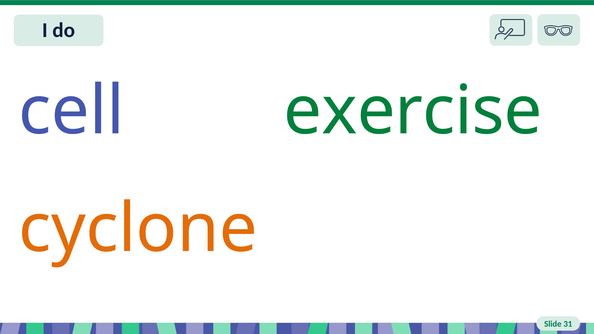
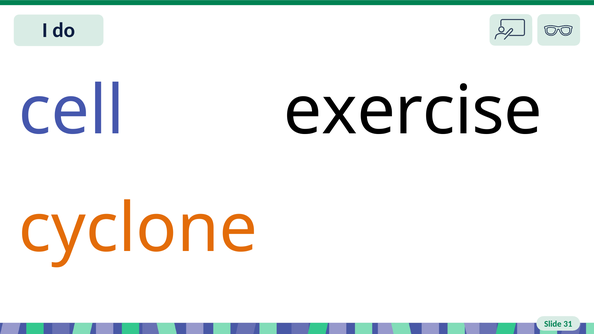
exercise colour: green -> black (413, 111)
